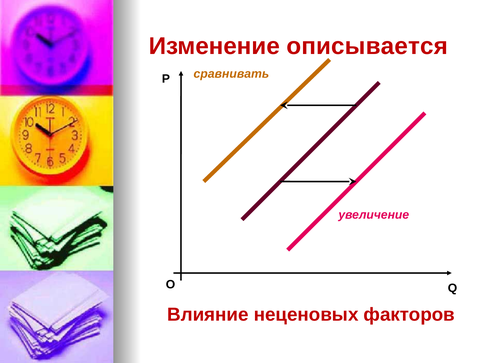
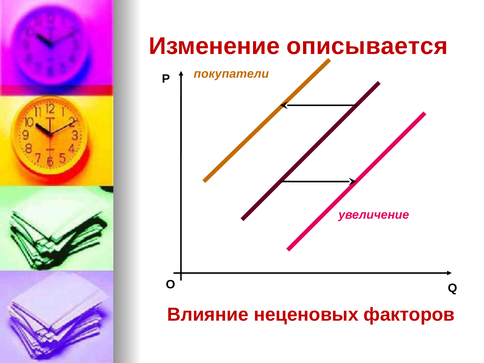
сравнивать: сравнивать -> покупатели (231, 74)
